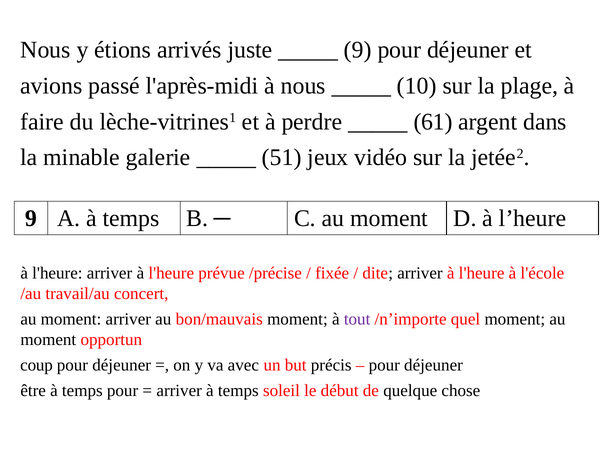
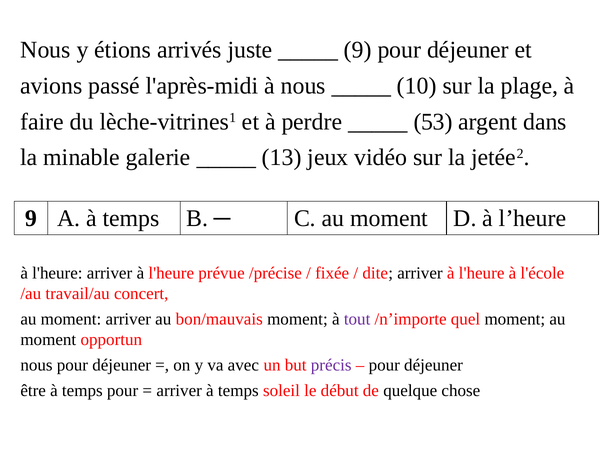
61: 61 -> 53 (433, 122)
51: 51 -> 13 (282, 157)
coup: coup -> nous (36, 365)
précis colour: black -> purple (331, 365)
